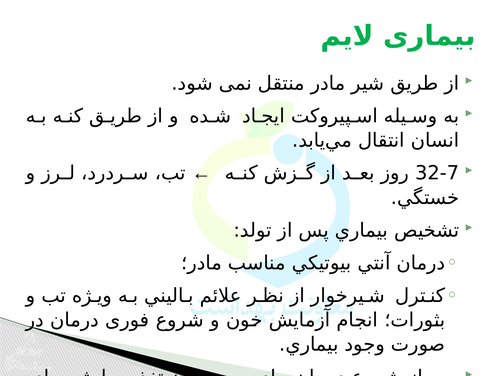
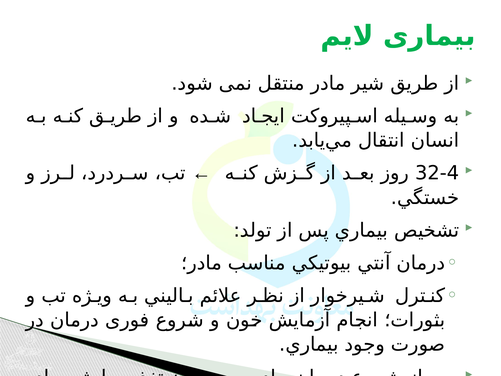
32-7: 32-7 -> 32-4 (437, 173)
